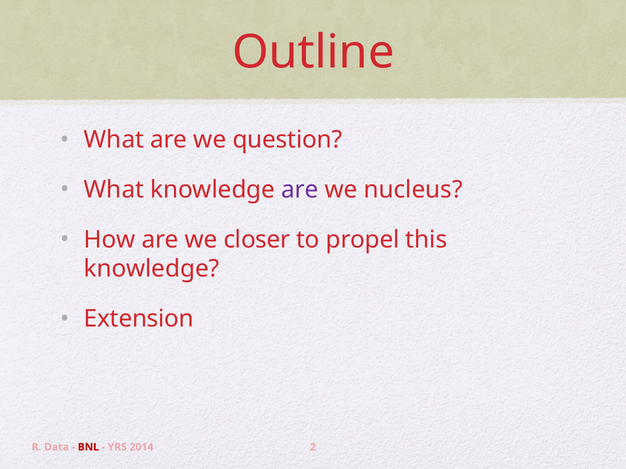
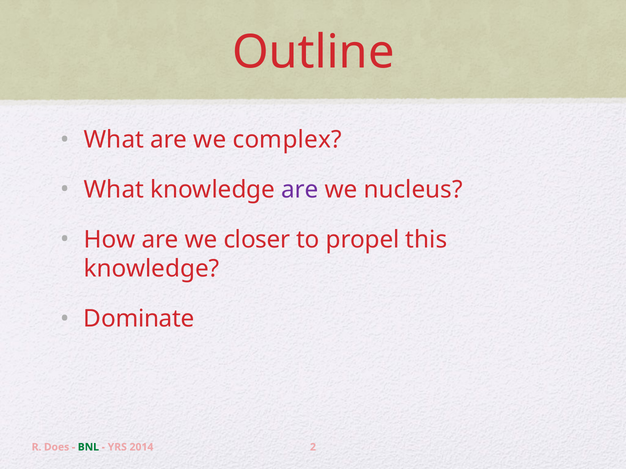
question: question -> complex (287, 140)
Extension: Extension -> Dominate (139, 319)
Data: Data -> Does (57, 448)
BNL colour: red -> green (88, 448)
